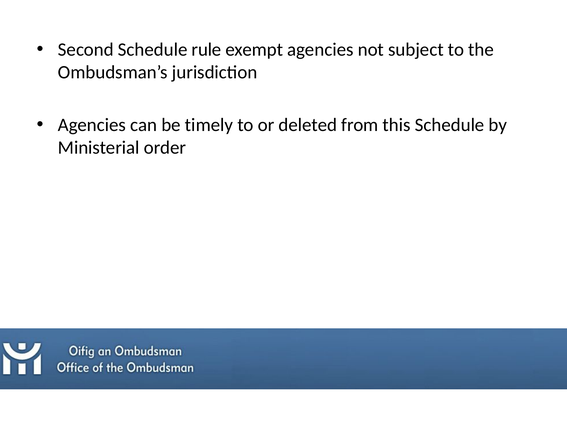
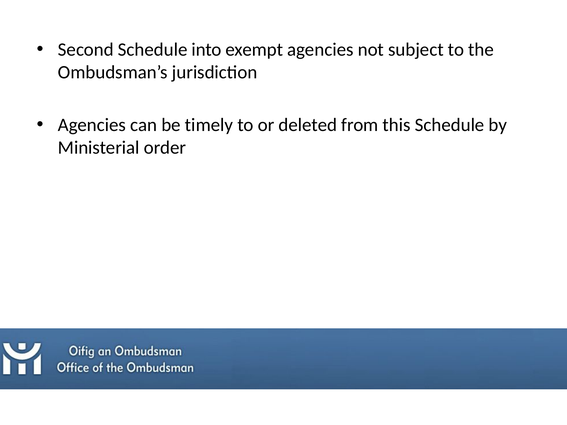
rule: rule -> into (207, 50)
